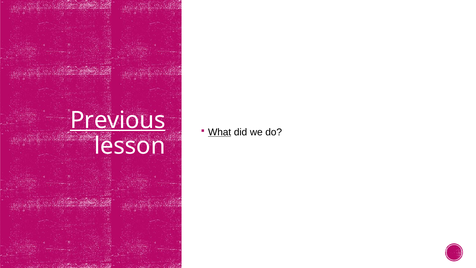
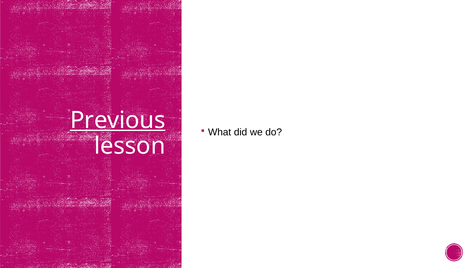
What underline: present -> none (220, 132)
